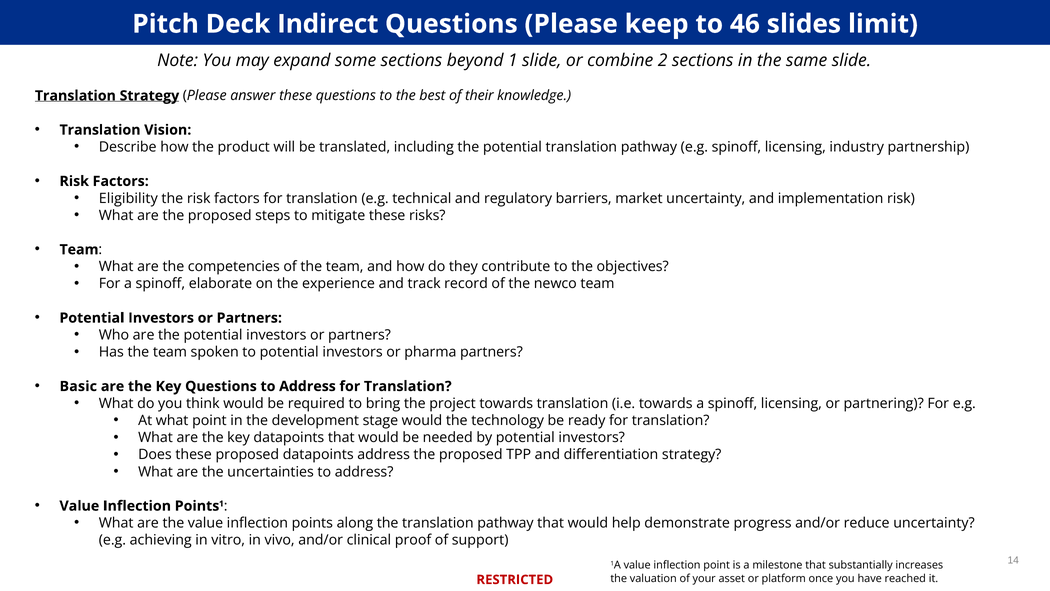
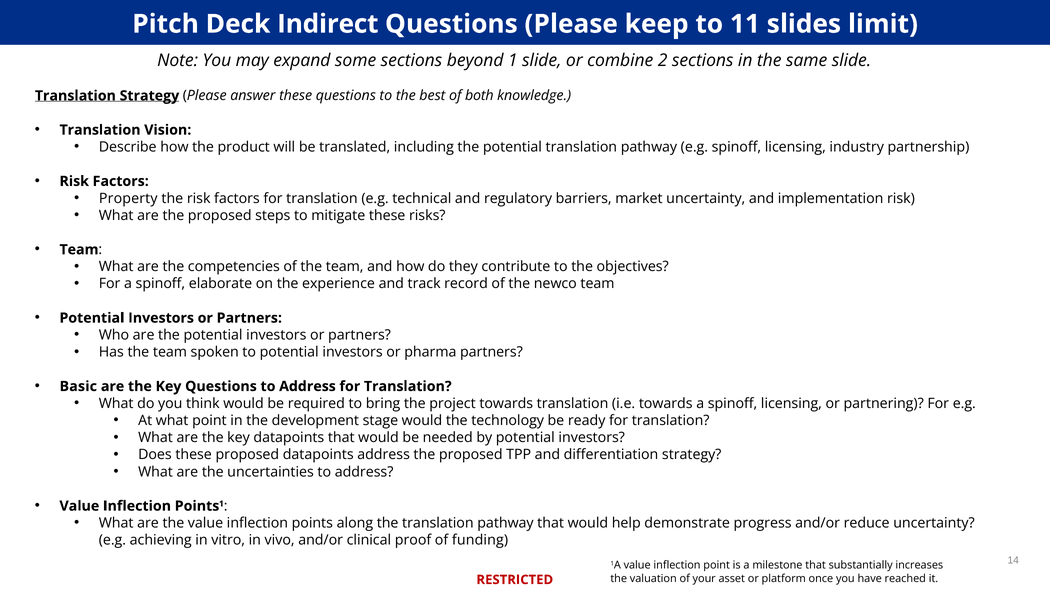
46: 46 -> 11 (745, 24)
their: their -> both (479, 96)
Eligibility: Eligibility -> Property (128, 198)
support: support -> funding (480, 540)
